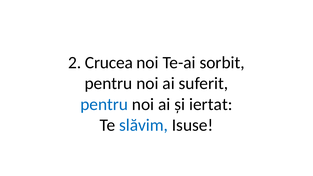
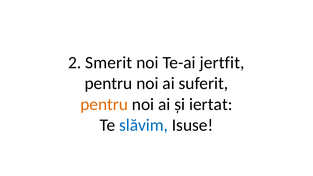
Crucea: Crucea -> Smerit (109, 63)
sorbit: sorbit -> jertfit (222, 63)
pentru colour: blue -> orange (104, 104)
